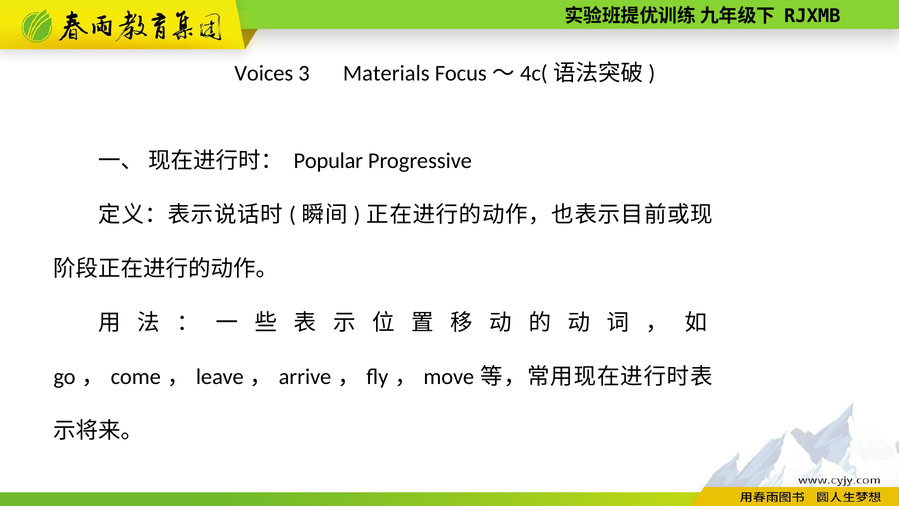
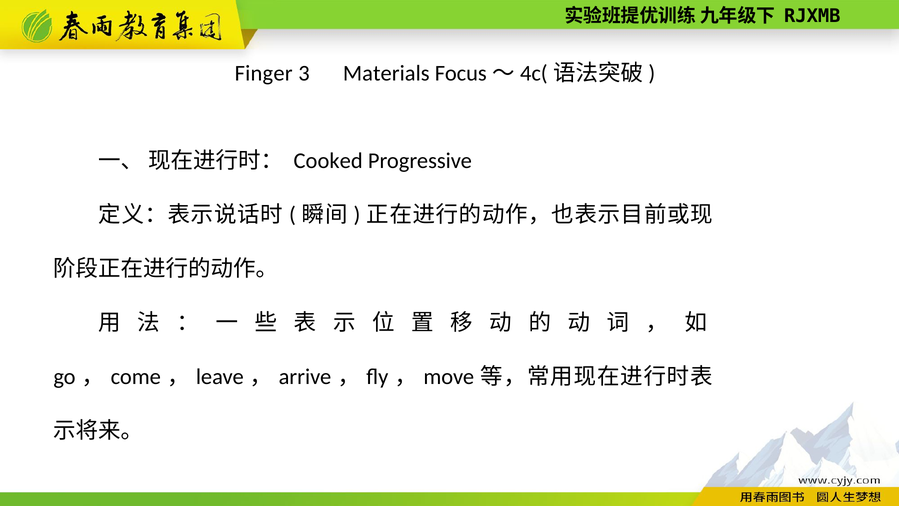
Voices: Voices -> Finger (264, 73)
Popular: Popular -> Cooked (328, 161)
